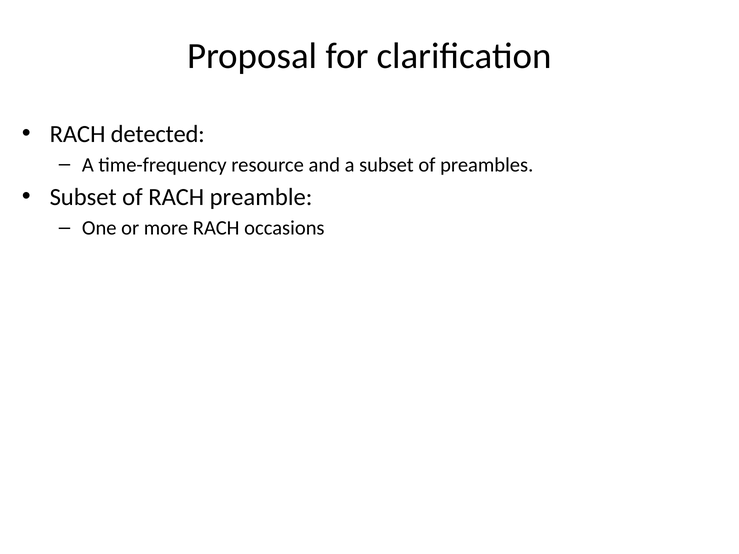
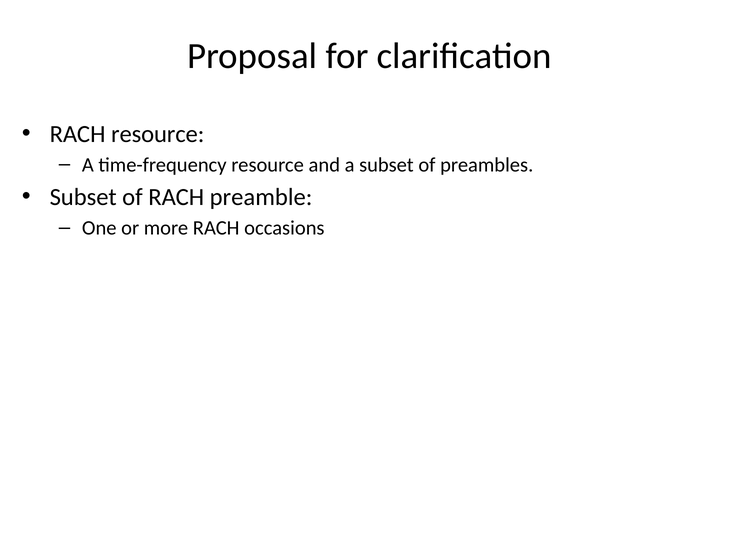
RACH detected: detected -> resource (158, 134)
